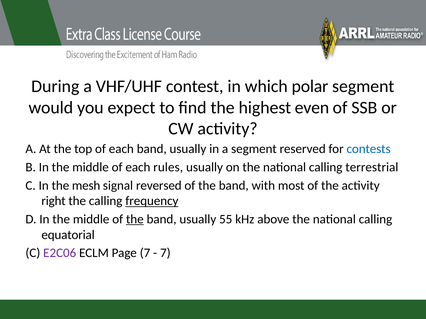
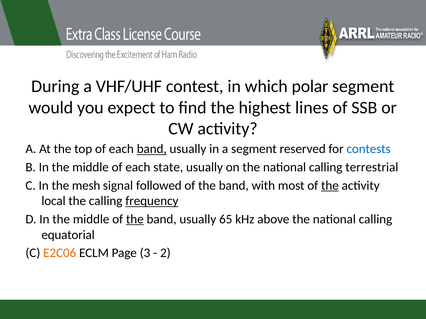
even: even -> lines (312, 108)
band underline: none -> present (152, 149)
rules: rules -> state (168, 167)
reversed: reversed -> followed (159, 186)
the underline: none -> present (330, 186)
right: right -> local (54, 201)
55: 55 -> 65 (226, 220)
E2C06 colour: purple -> orange (60, 253)
Page 7: 7 -> 3 (145, 253)
7: 7 -> 2 (165, 253)
